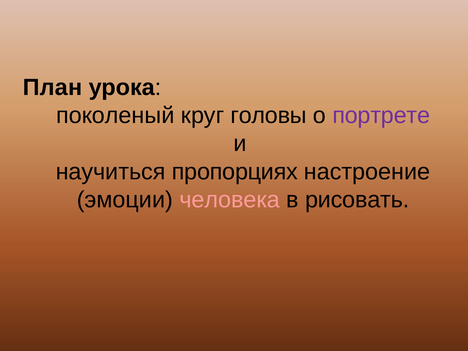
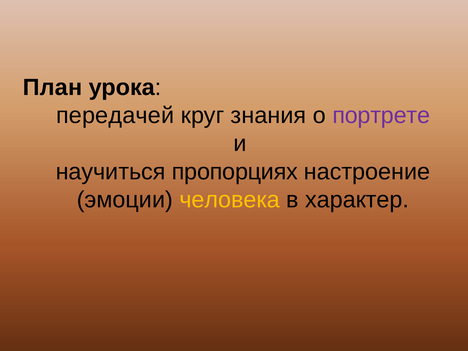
поколеный: поколеный -> передачей (115, 116)
головы: головы -> знания (268, 116)
человека colour: pink -> yellow (230, 200)
рисовать: рисовать -> характер (357, 200)
